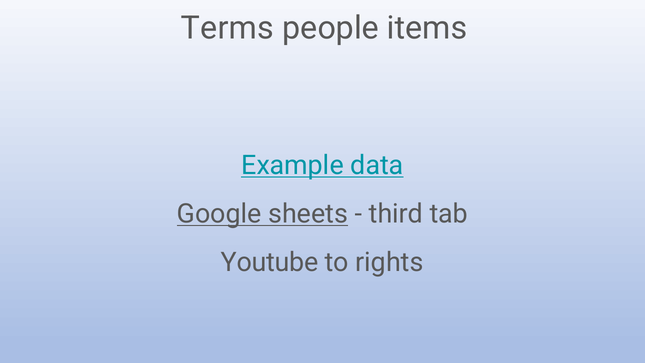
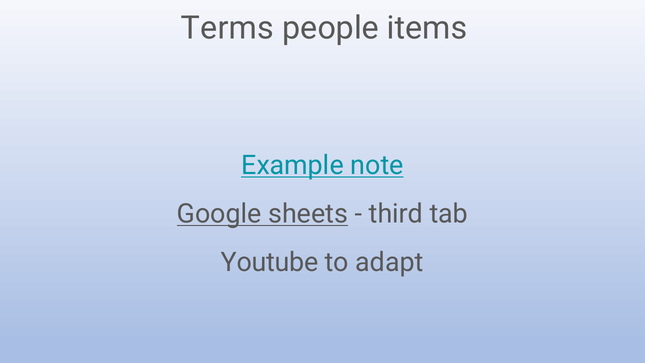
data: data -> note (377, 166)
rights: rights -> adapt (389, 262)
